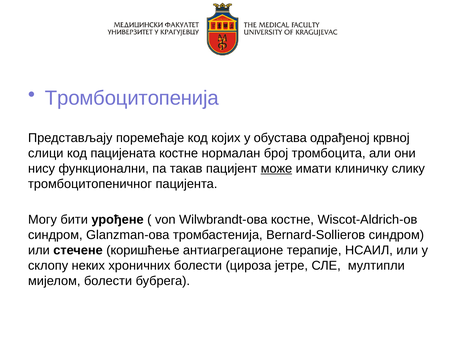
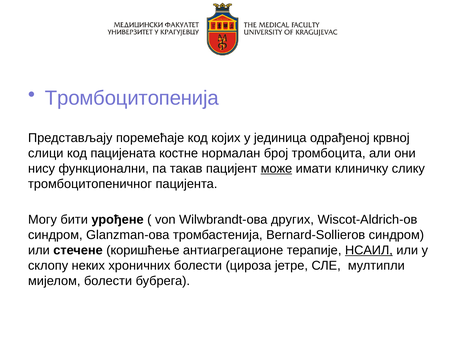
обустава: обустава -> јединица (280, 137)
Wilwbrandt-ова костне: костне -> других (292, 219)
НСАИЛ underline: none -> present (369, 250)
